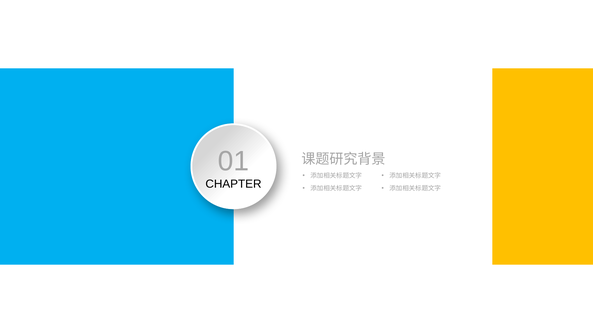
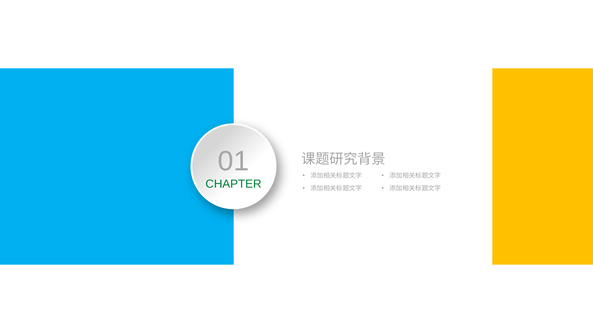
CHAPTER colour: black -> green (233, 184)
